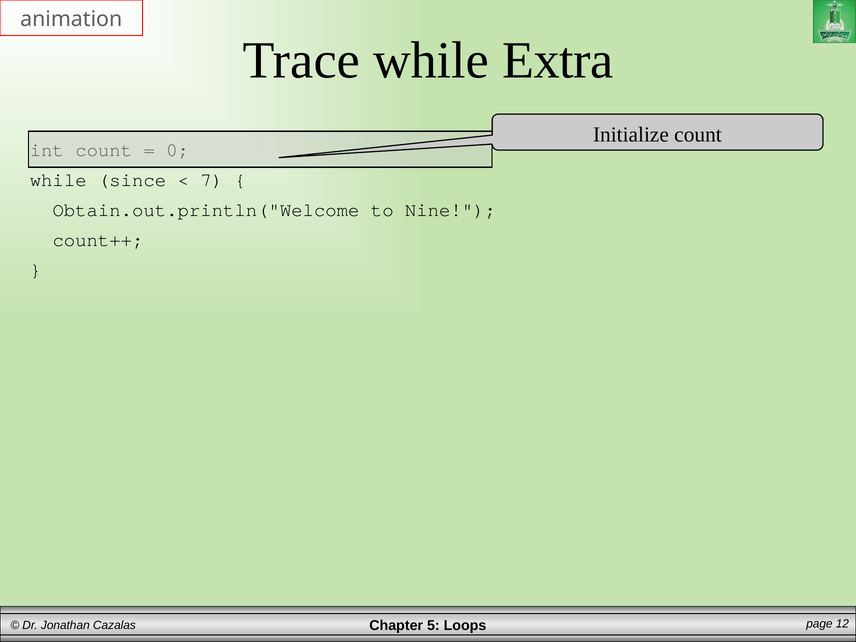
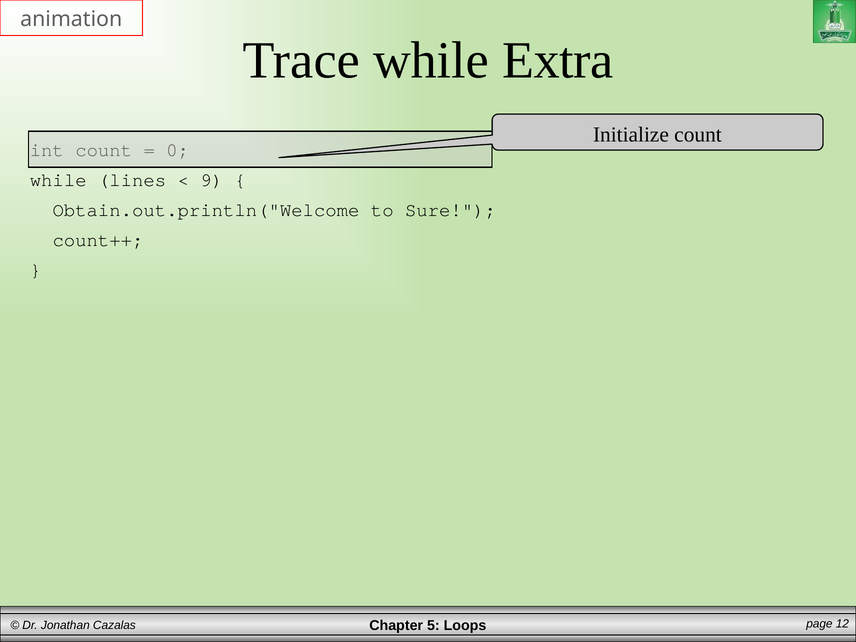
since: since -> lines (132, 180)
7: 7 -> 9 (212, 180)
Nine: Nine -> Sure (450, 210)
